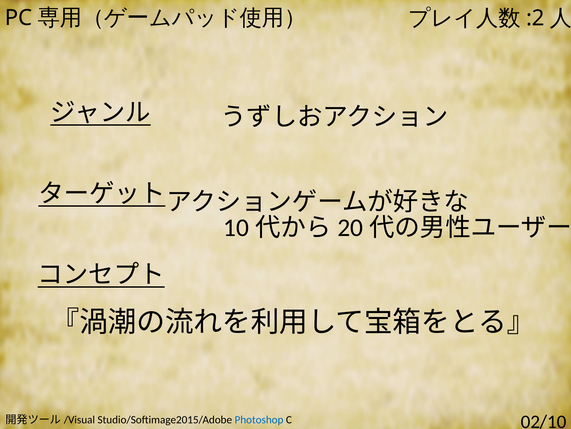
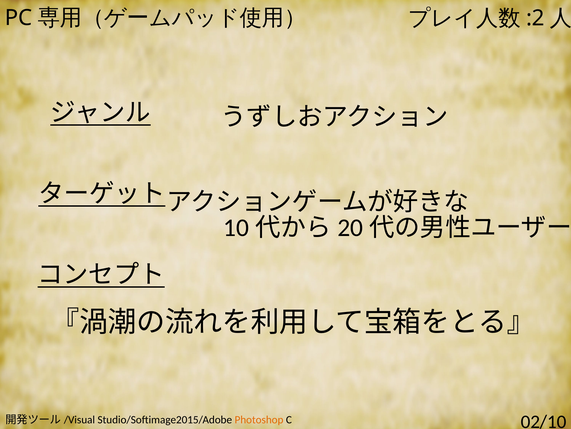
Photoshop colour: blue -> orange (259, 419)
